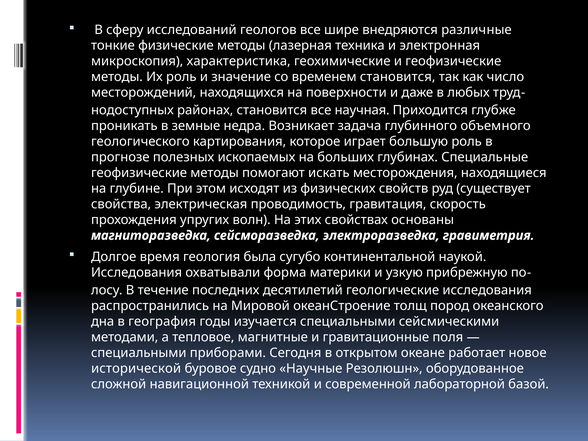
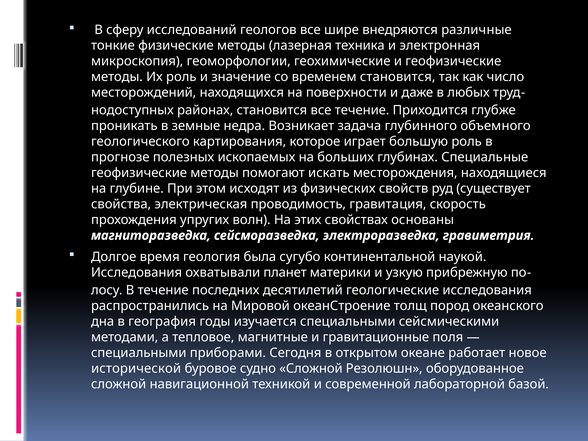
характеристика: характеристика -> геоморфологии (239, 61)
все научная: научная -> течение (362, 110)
форма: форма -> планет (285, 273)
судно Научные: Научные -> Сложной (311, 369)
